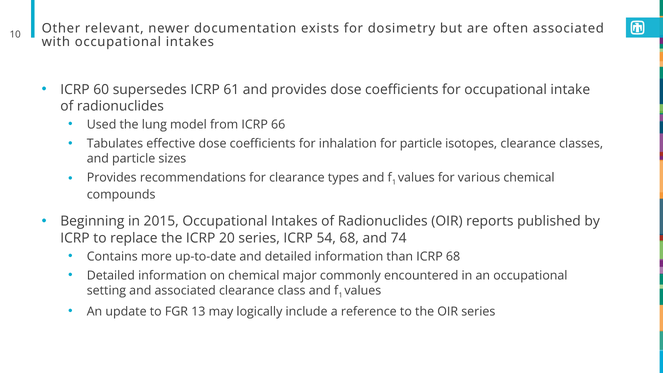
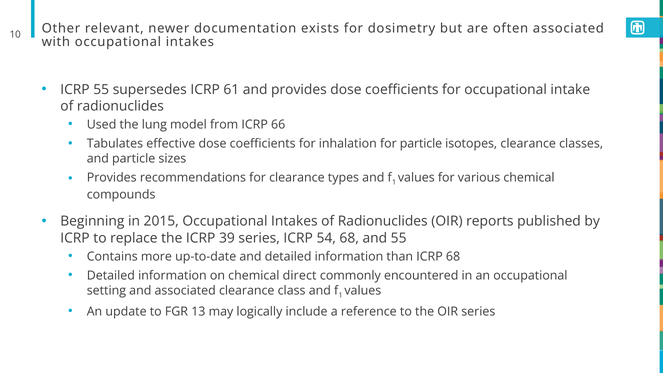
ICRP 60: 60 -> 55 (101, 89)
20: 20 -> 39 (227, 238)
and 74: 74 -> 55 (399, 238)
major: major -> direct (300, 275)
